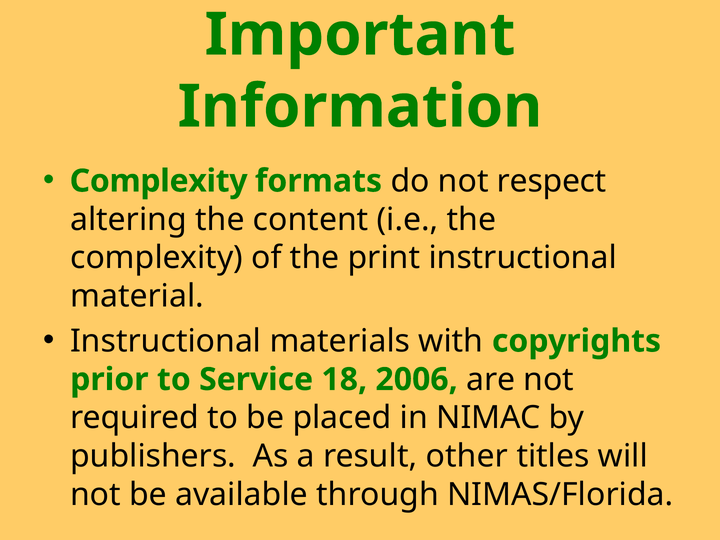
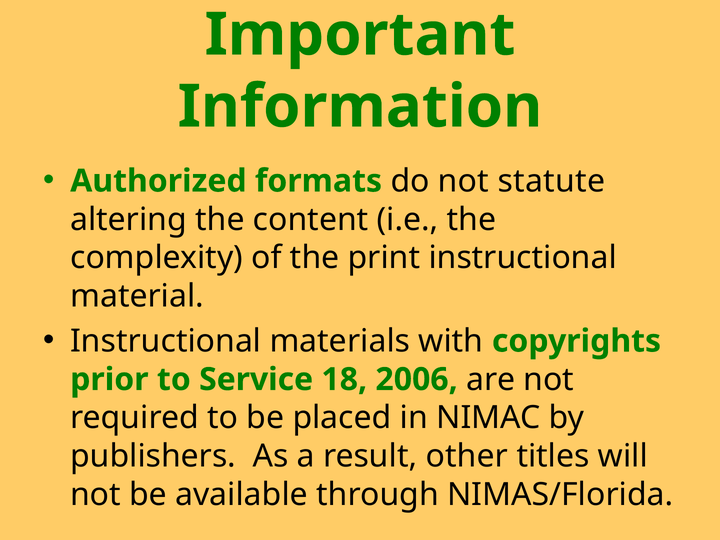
Complexity: Complexity -> Authorized (158, 181)
respect: respect -> statute (551, 181)
